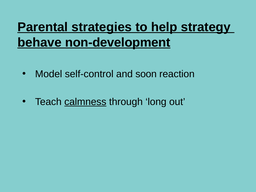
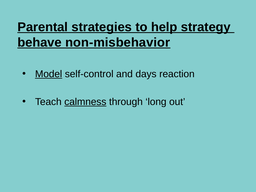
non-development: non-development -> non-misbehavior (118, 42)
Model underline: none -> present (49, 74)
soon: soon -> days (146, 74)
